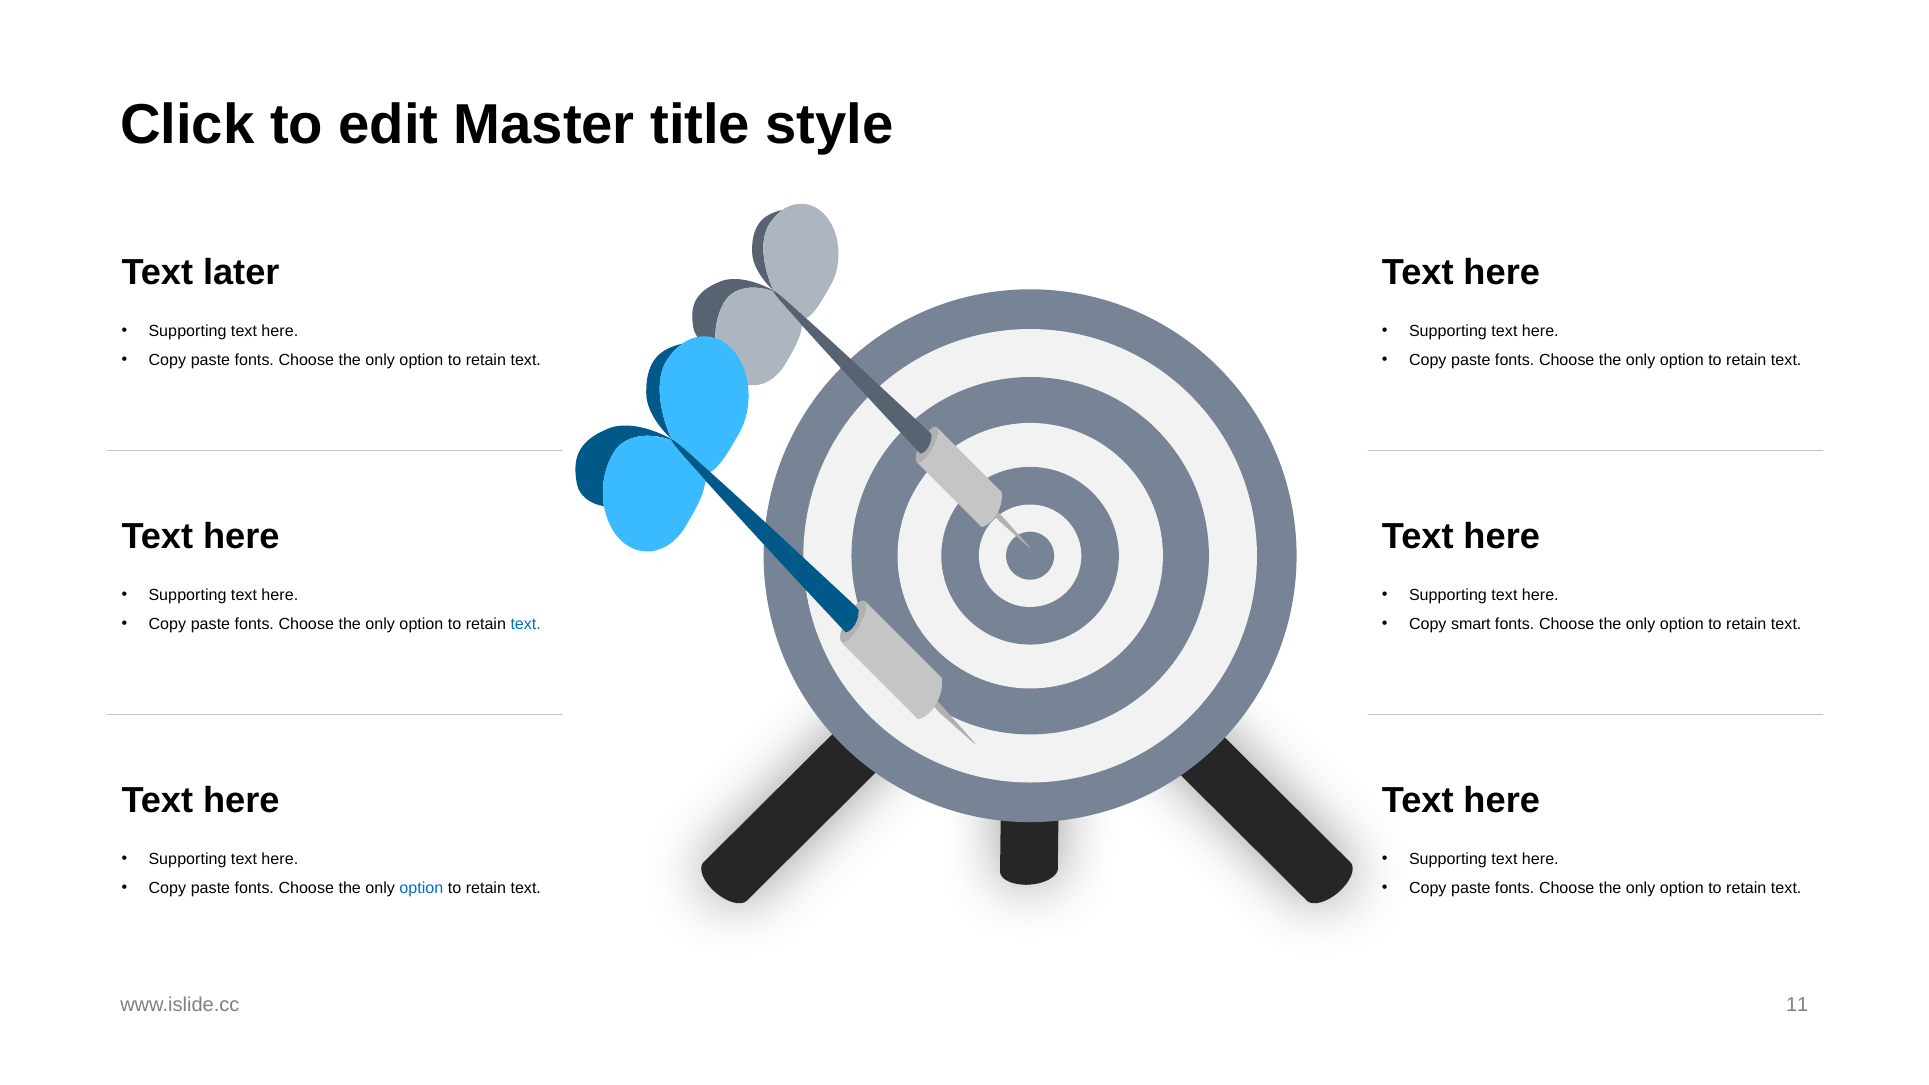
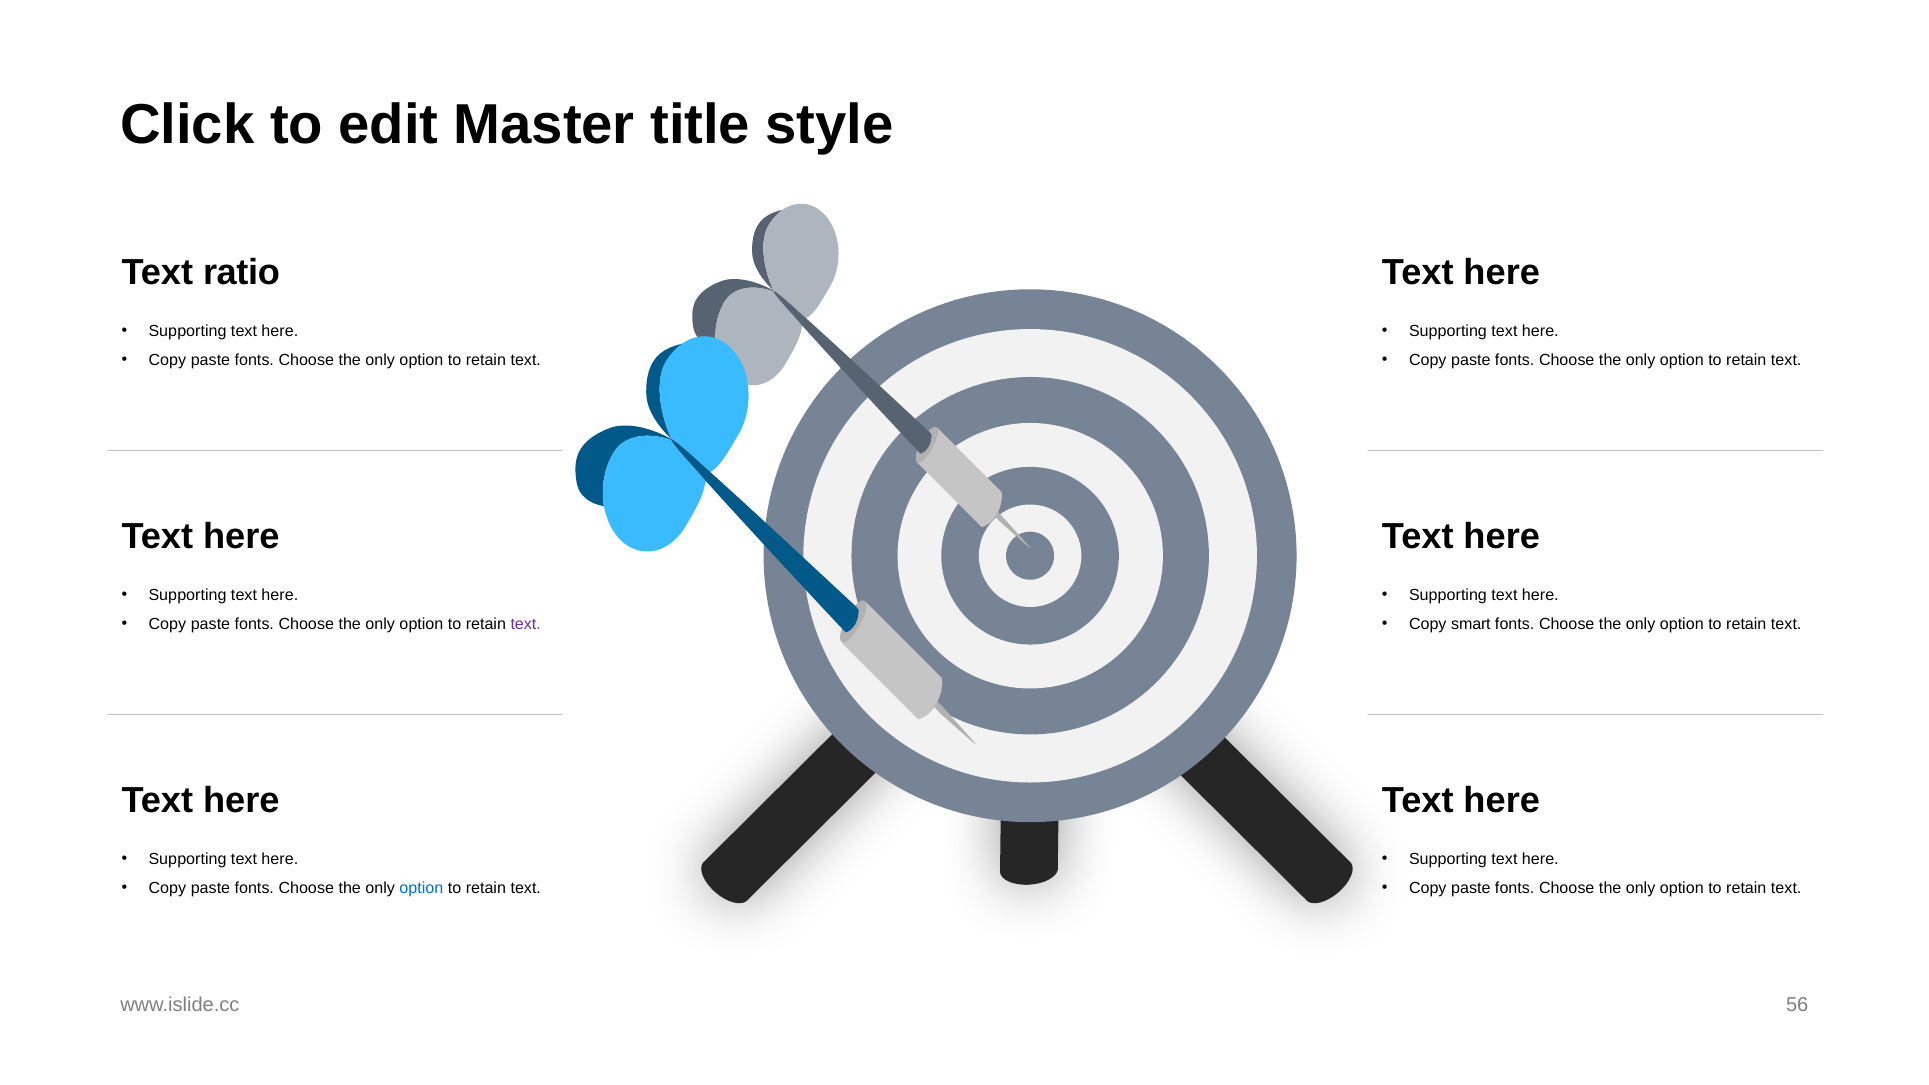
later: later -> ratio (241, 273)
text colour: blue -> purple (526, 624)
11: 11 -> 56 (1797, 1005)
